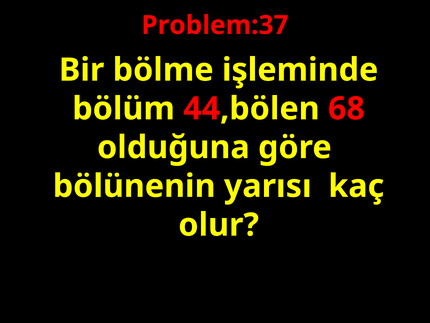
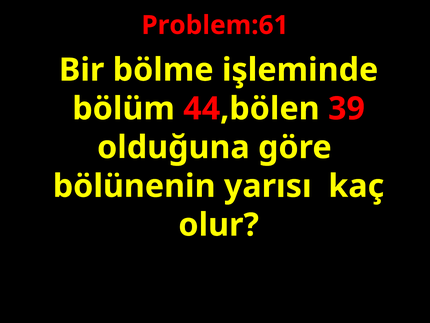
Problem:37: Problem:37 -> Problem:61 (215, 25)
68: 68 -> 39 (346, 109)
